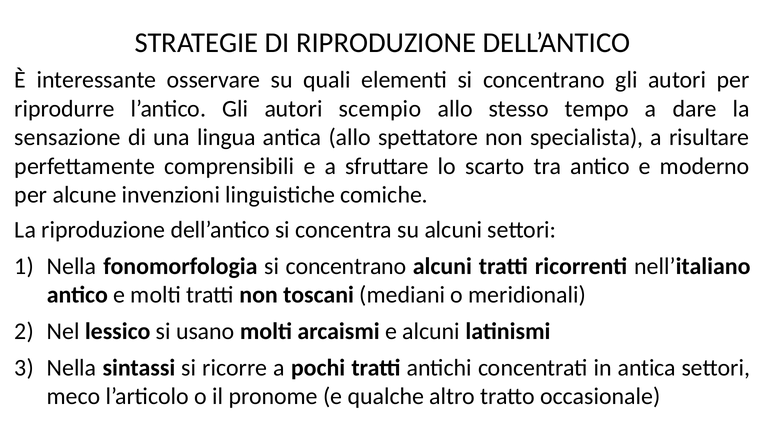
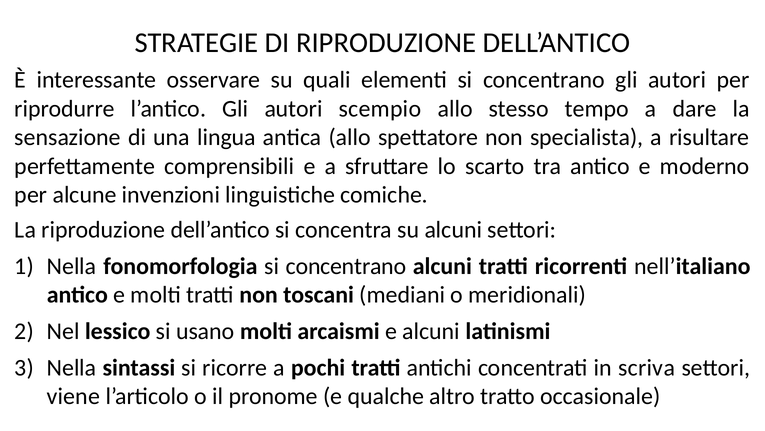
in antica: antica -> scriva (647, 367)
meco: meco -> viene (73, 396)
